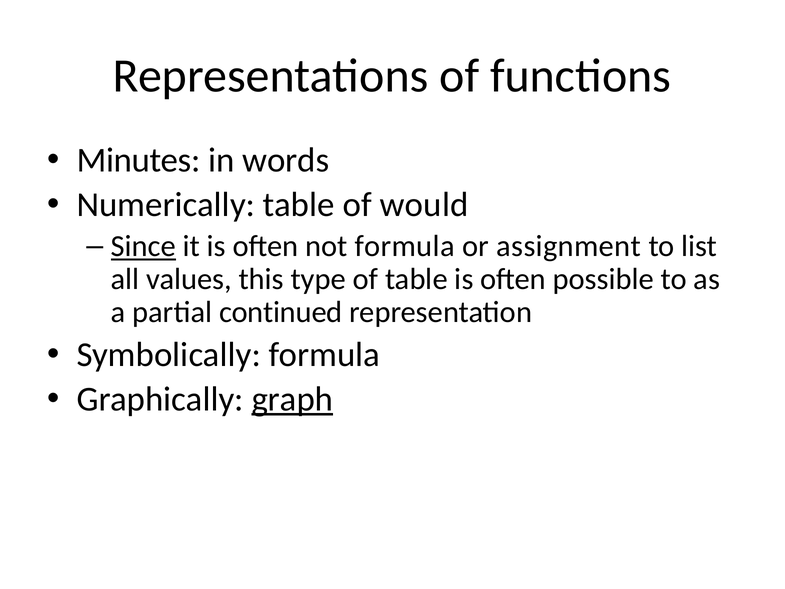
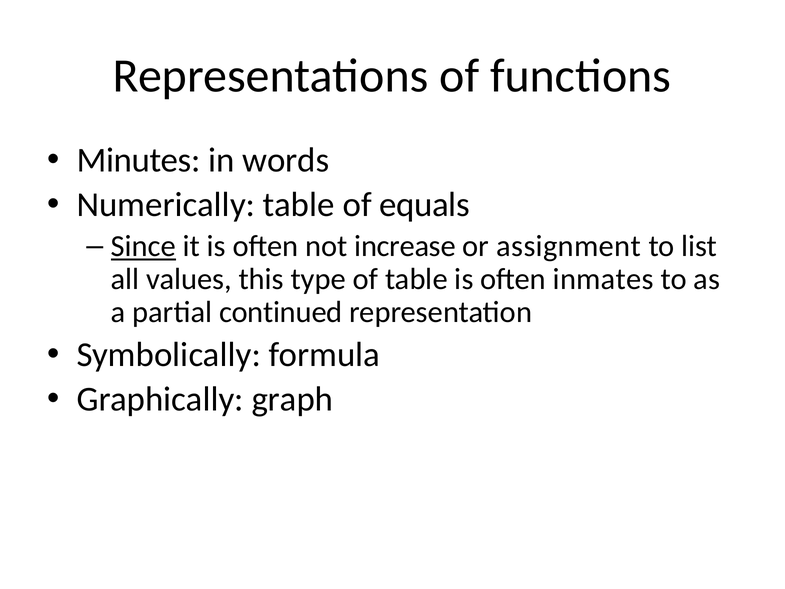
would: would -> equals (424, 205)
not formula: formula -> increase (405, 246)
possible: possible -> inmates (603, 279)
graph underline: present -> none (292, 399)
